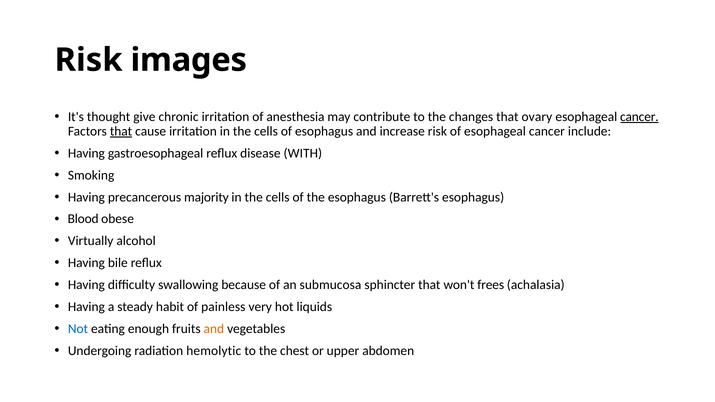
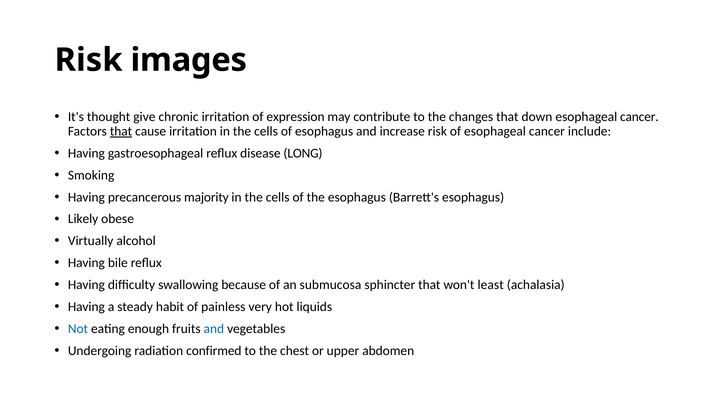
anesthesia: anesthesia -> expression (296, 117)
ovary: ovary -> down (537, 117)
cancer underline: present -> none (639, 117)
WITH: WITH -> LONG (303, 153)
Blood: Blood -> Likely (83, 219)
frees: frees -> least (491, 285)
and colour: orange -> blue (214, 329)
hemolytic: hemolytic -> confirmed (214, 351)
